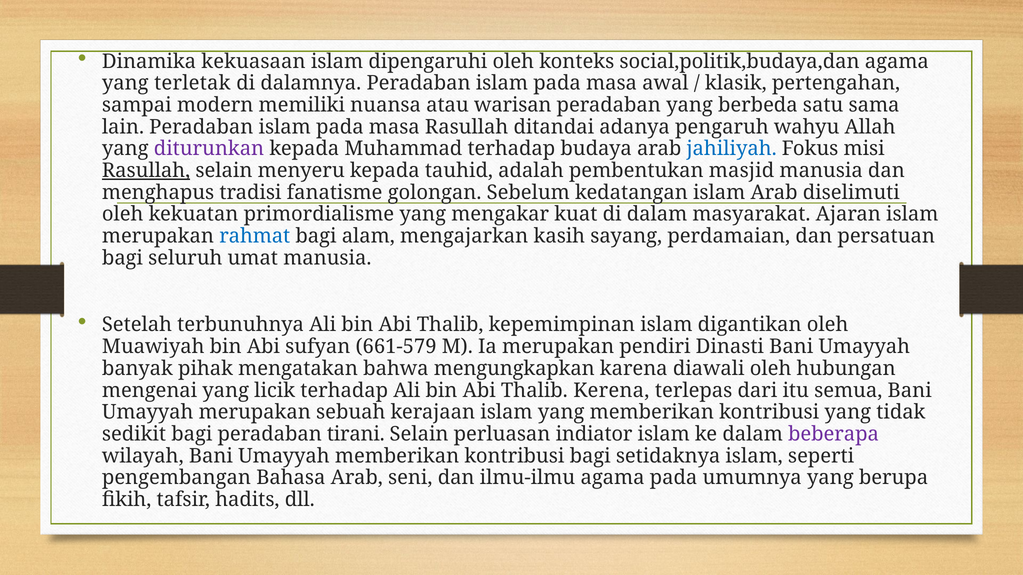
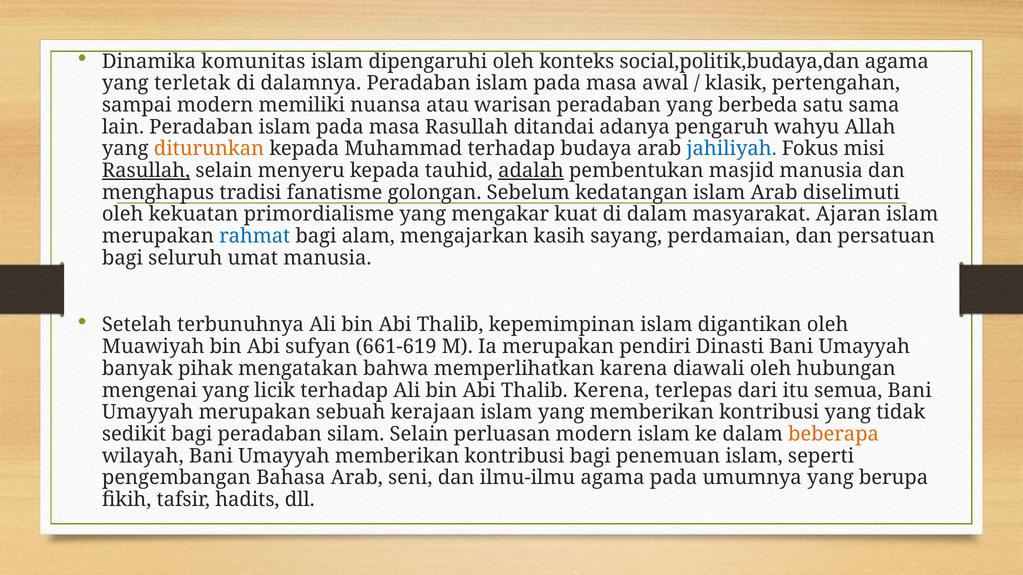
kekuasaan: kekuasaan -> komunitas (253, 61)
diturunkan colour: purple -> orange (209, 149)
adalah underline: none -> present (531, 171)
661-579: 661-579 -> 661-619 (396, 347)
mengungkapkan: mengungkapkan -> memperlihatkan (514, 369)
tirani: tirani -> silam (356, 434)
perluasan indiator: indiator -> modern (594, 434)
beberapa colour: purple -> orange (834, 434)
setidaknya: setidaknya -> penemuan (668, 456)
